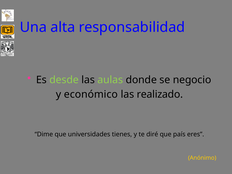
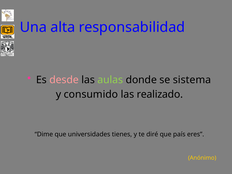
desde colour: light green -> pink (64, 80)
negocio: negocio -> sistema (192, 80)
económico: económico -> consumido (91, 94)
